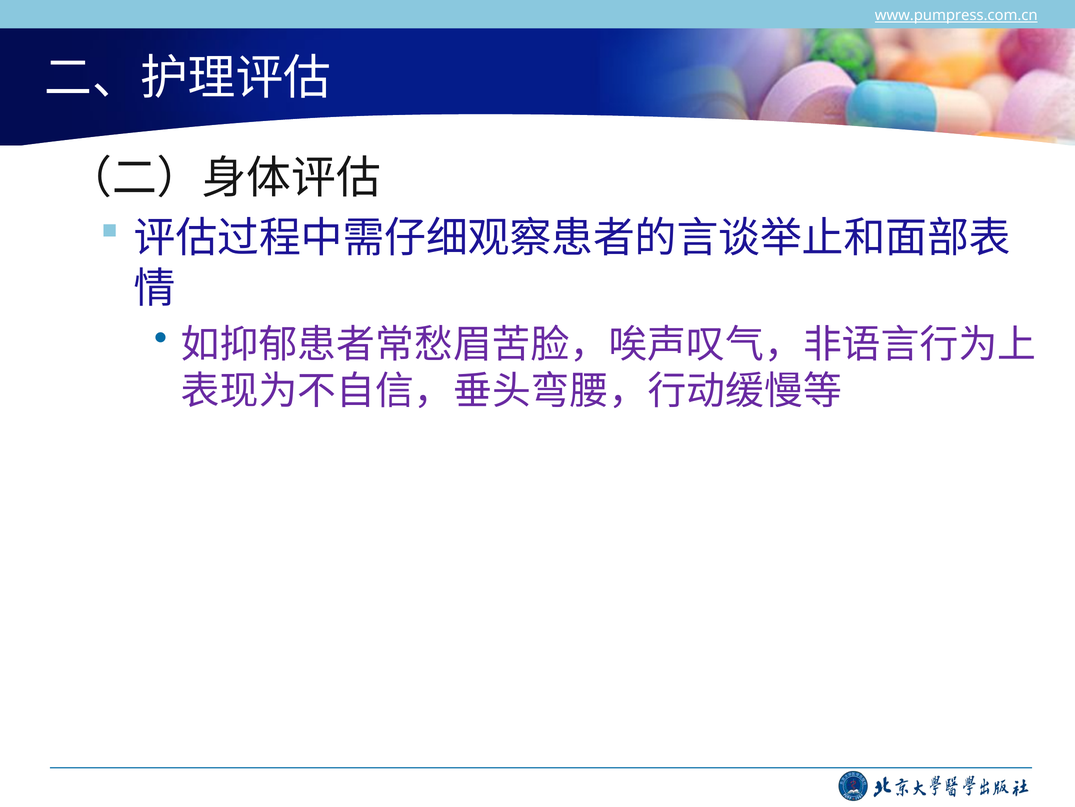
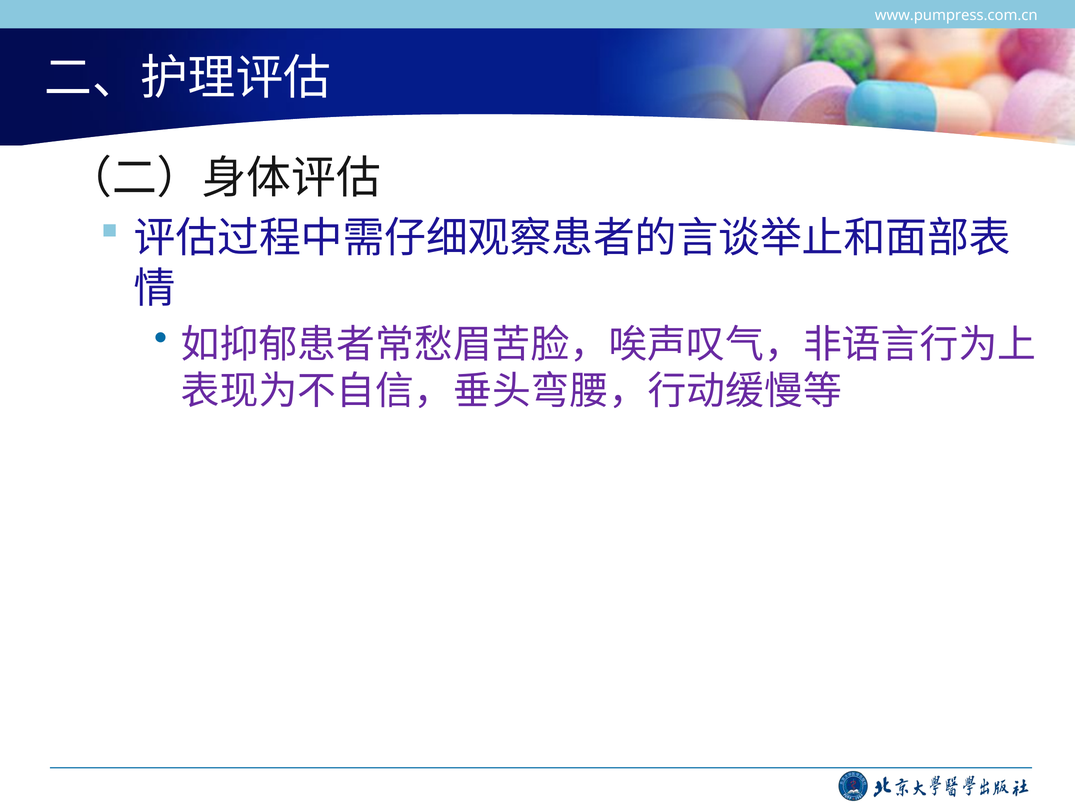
www.pumpress.com.cn underline: present -> none (956, 15)
